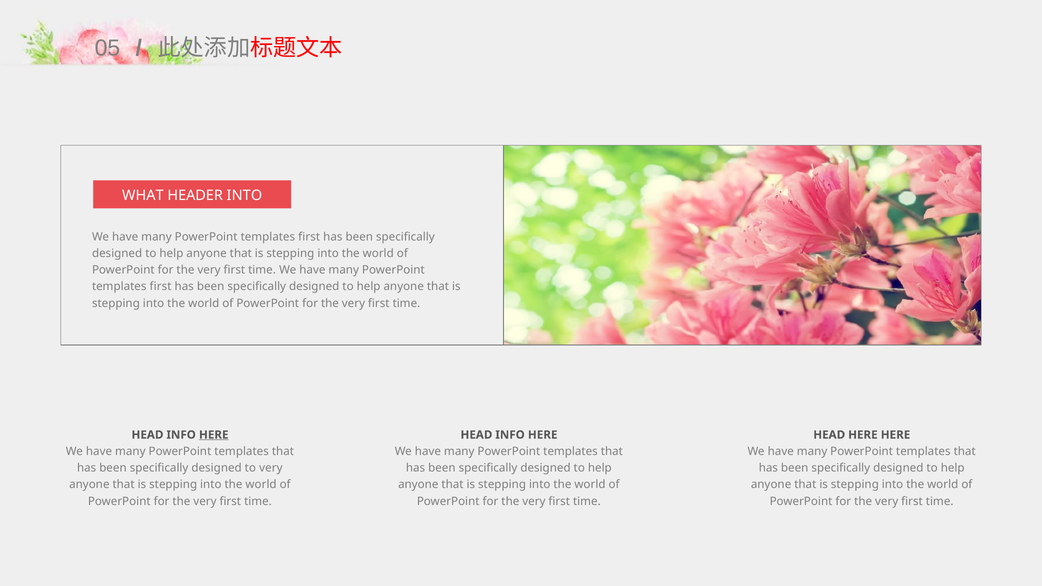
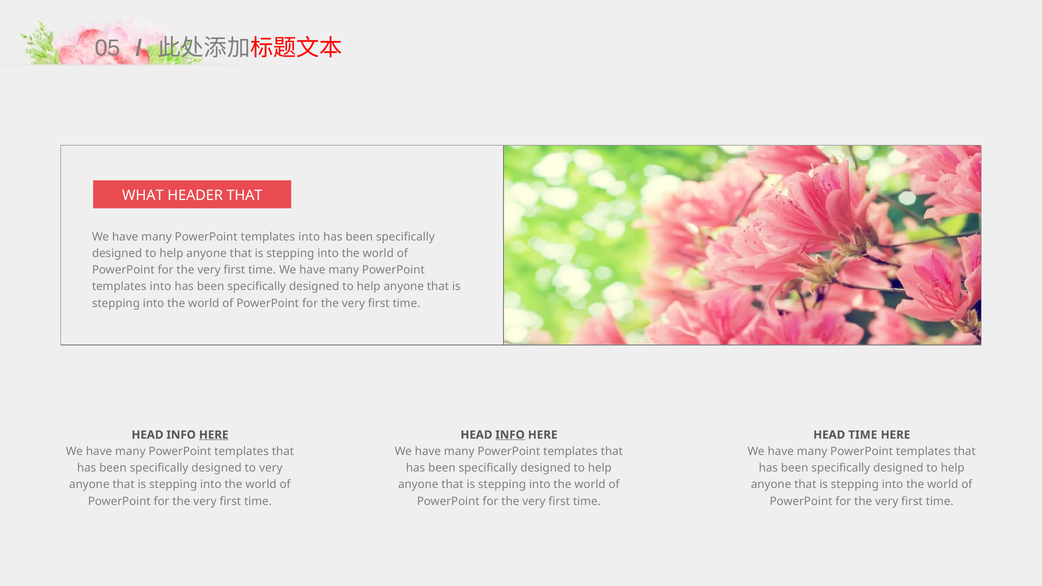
HEADER INTO: INTO -> THAT (245, 195)
first: first -> into (309, 237)
first: first -> into (161, 287)
INFO underline: none -> present (510, 435)
HEAD HERE: HERE -> TIME (863, 435)
